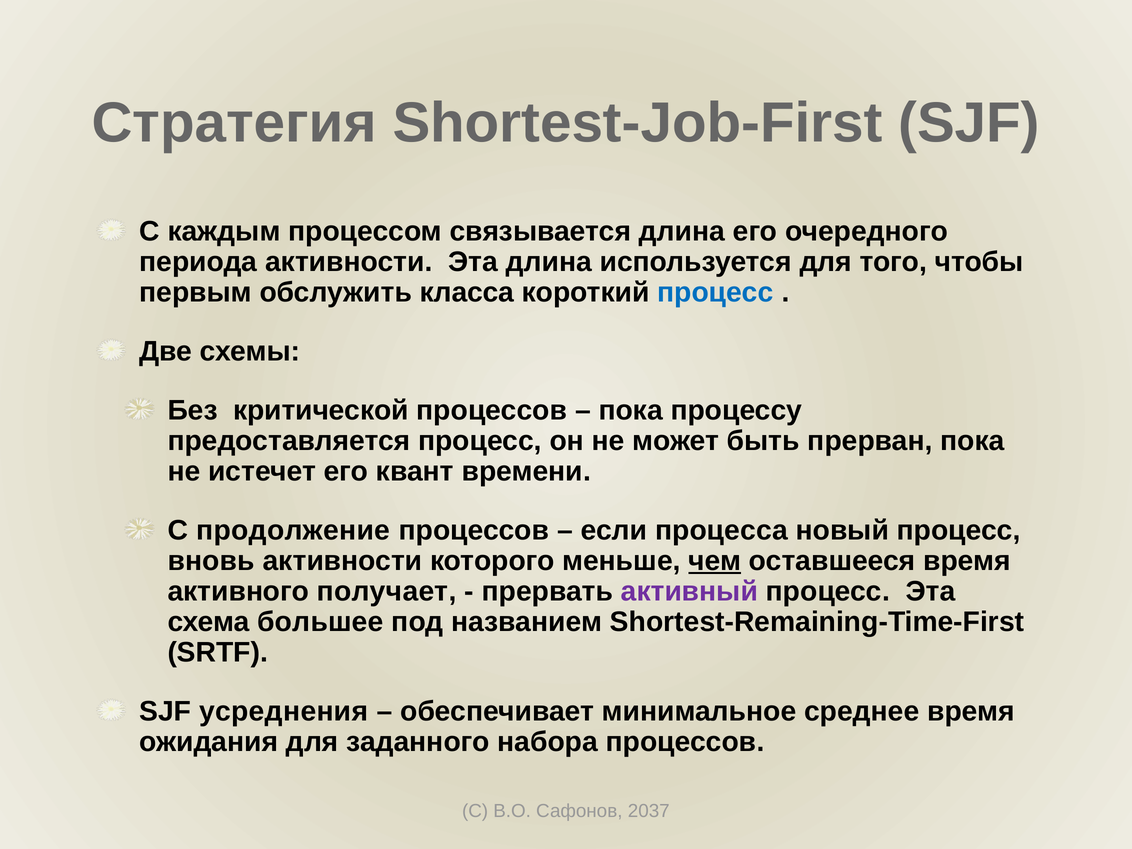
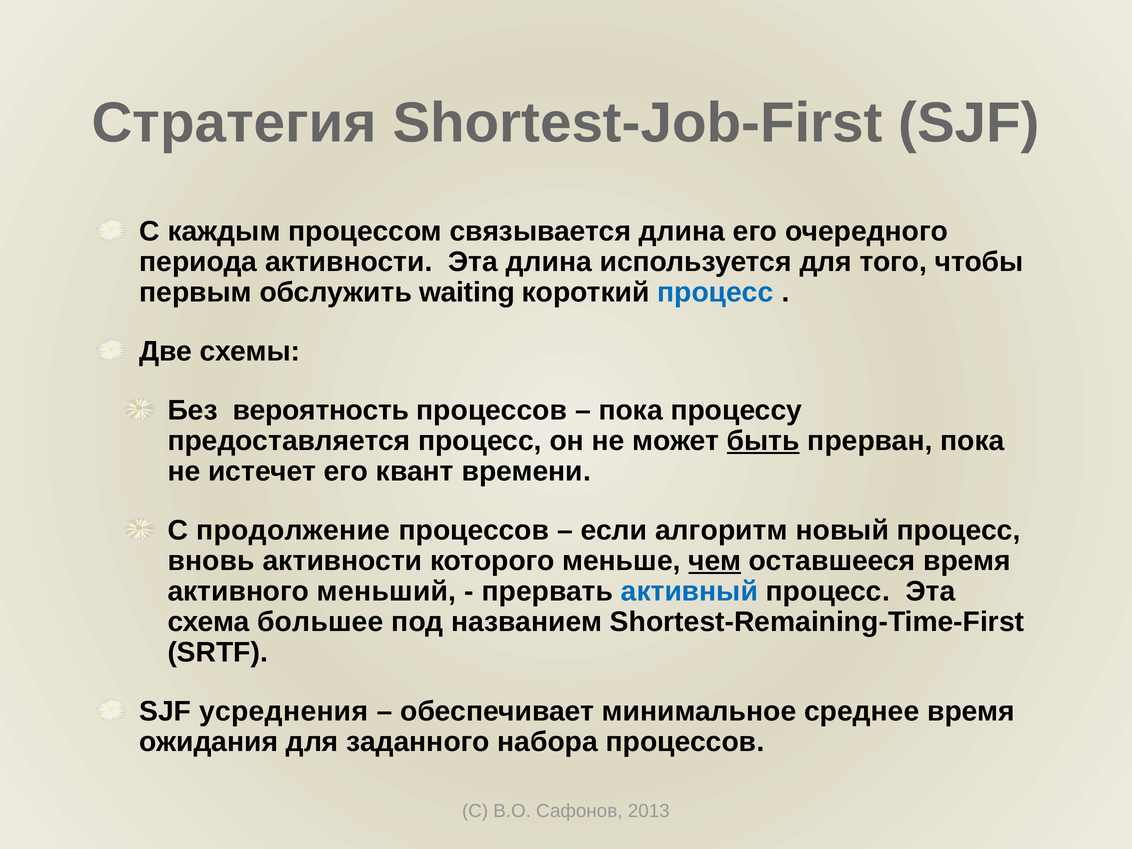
класса: класса -> waiting (467, 292)
критической: критической -> вероятность (321, 410)
быть underline: none -> present (763, 441)
процесса: процесса -> алгоритм (721, 530)
получает: получает -> меньший (387, 591)
активный colour: purple -> blue (689, 591)
2037: 2037 -> 2013 (649, 811)
